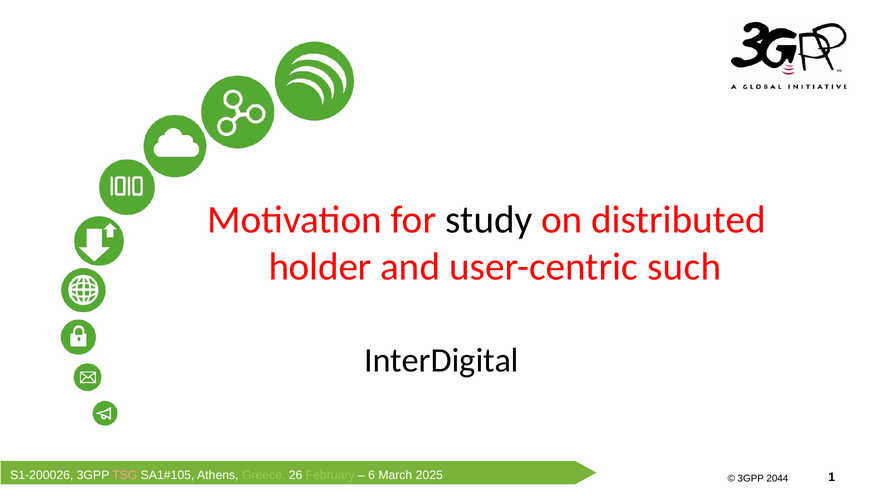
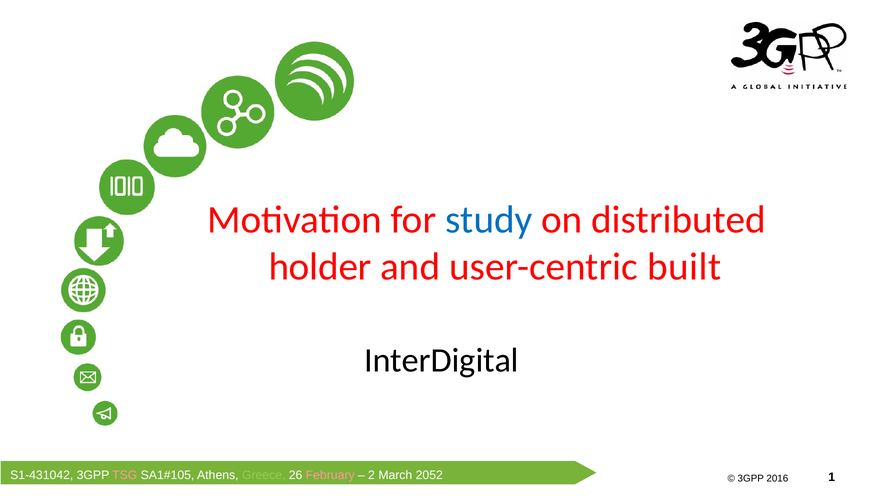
study colour: black -> blue (489, 220)
such: such -> built (684, 267)
S1-200026: S1-200026 -> S1-431042 (42, 476)
February colour: light green -> pink (330, 476)
6: 6 -> 2 (372, 476)
2025: 2025 -> 2052 (429, 476)
2044: 2044 -> 2016 (777, 479)
